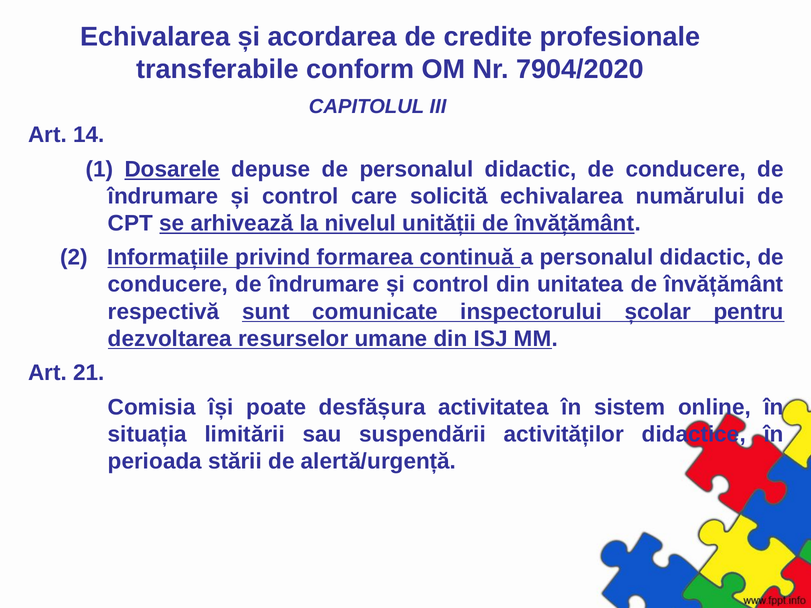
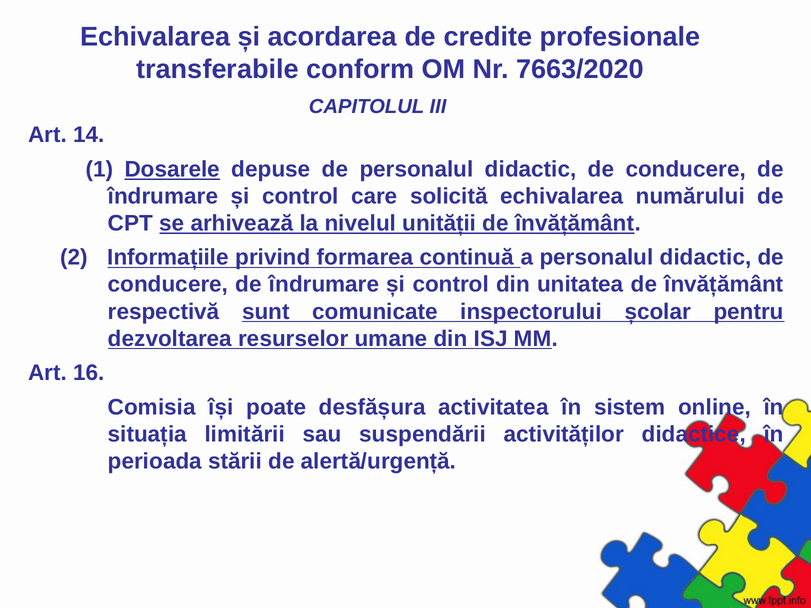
7904/2020: 7904/2020 -> 7663/2020 (580, 69)
21: 21 -> 16 (89, 373)
